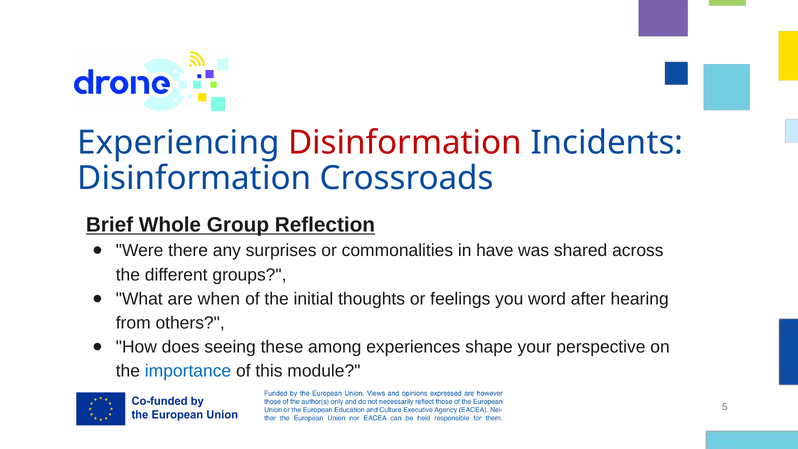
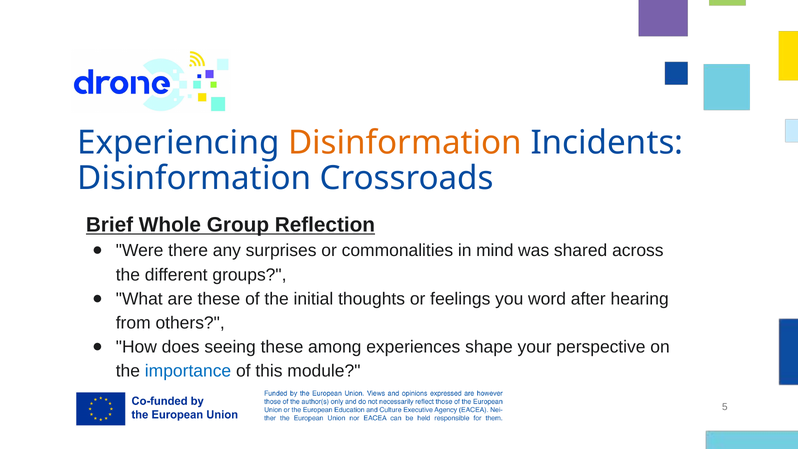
Disinformation colour: red -> orange (405, 143)
have: have -> mind (495, 251)
are when: when -> these (219, 299)
